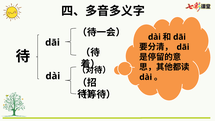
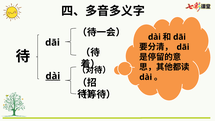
dài underline: none -> present (53, 76)
